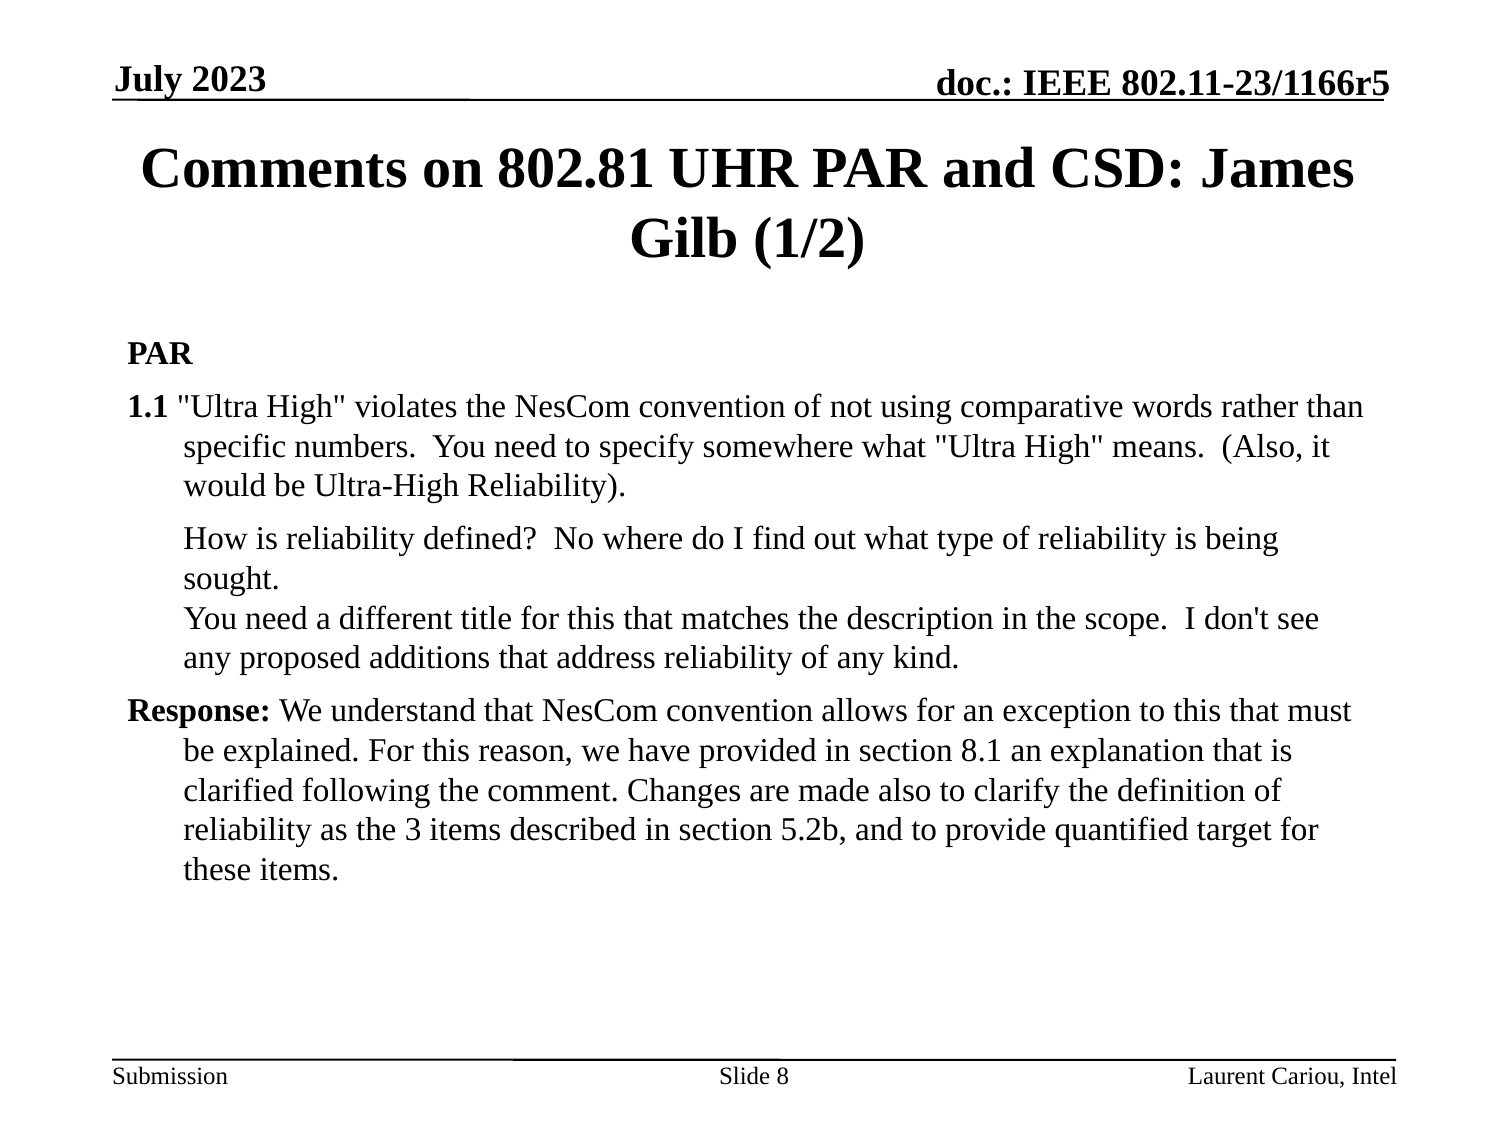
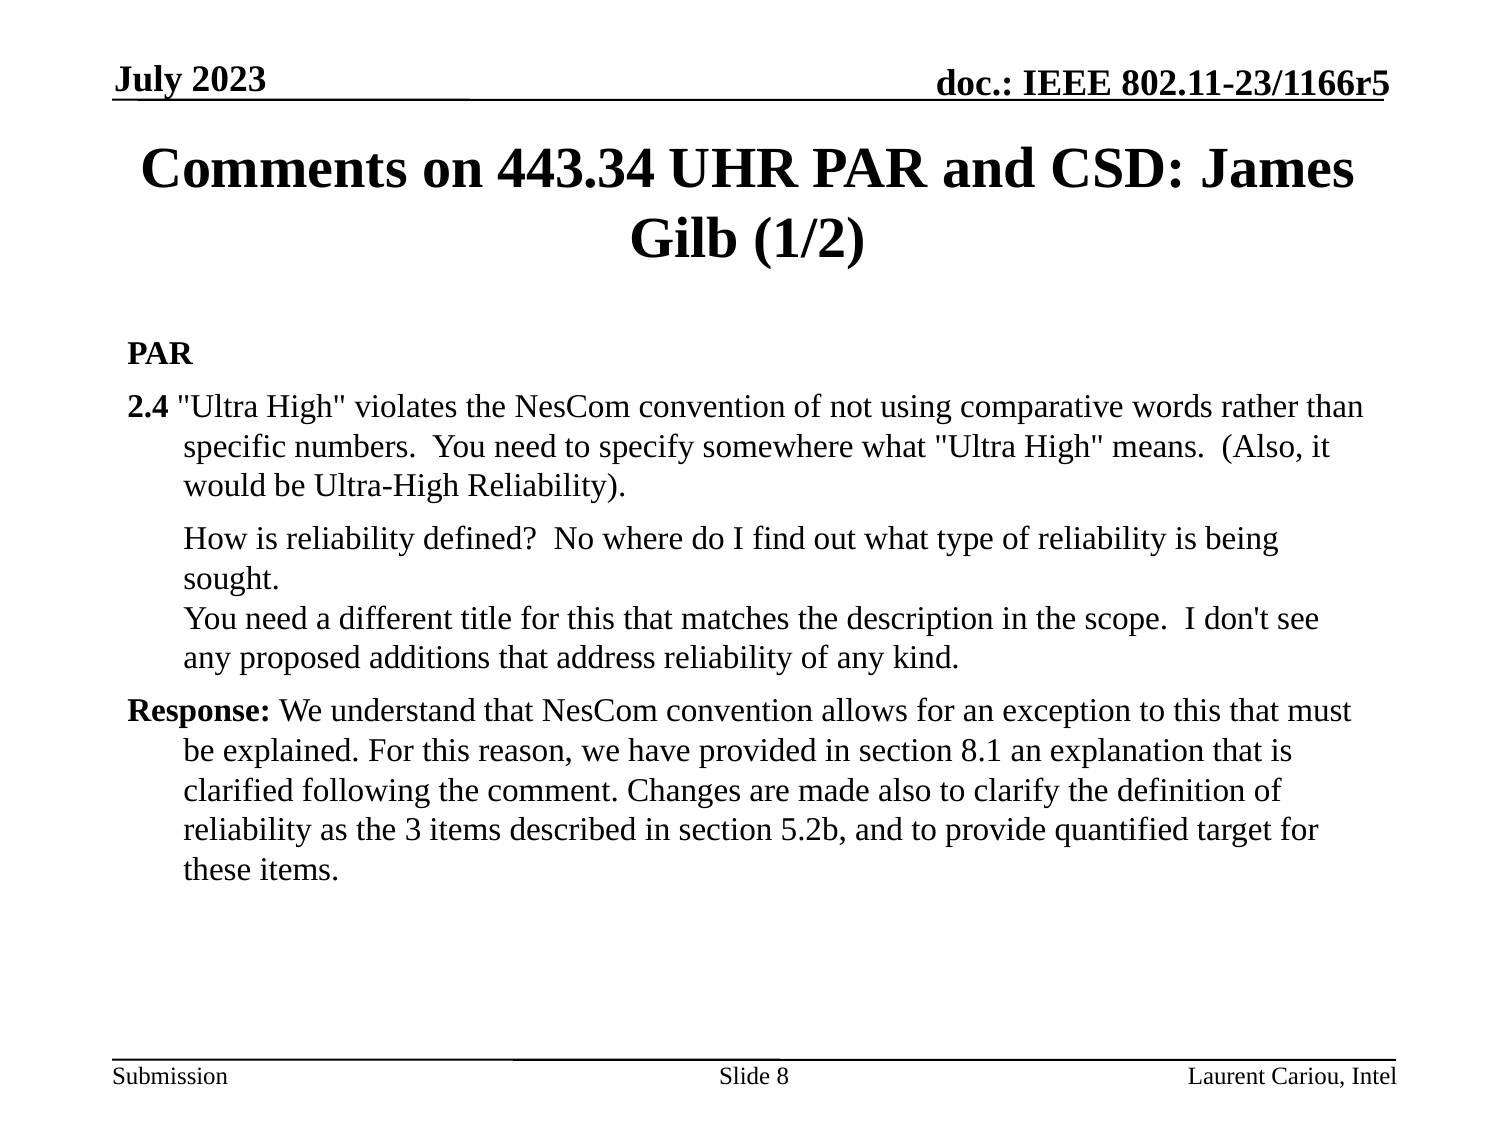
802.81: 802.81 -> 443.34 (577, 168)
1.1: 1.1 -> 2.4 (148, 406)
